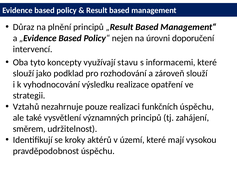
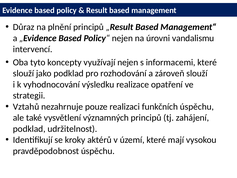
doporučení: doporučení -> vandalismu (193, 38)
využívají stavu: stavu -> nejen (128, 62)
směrem: směrem -> podklad (29, 129)
